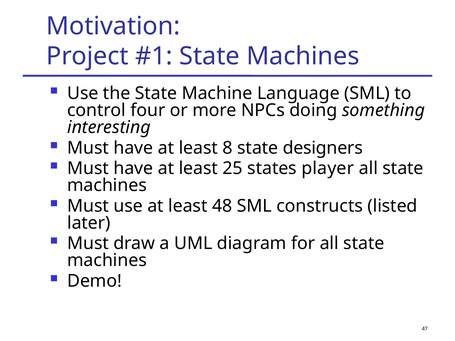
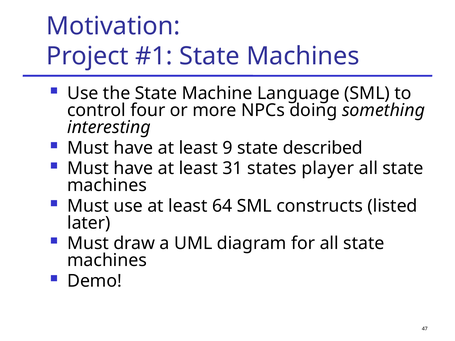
8: 8 -> 9 (228, 148)
designers: designers -> described (323, 148)
25: 25 -> 31 (233, 169)
48: 48 -> 64 (222, 206)
